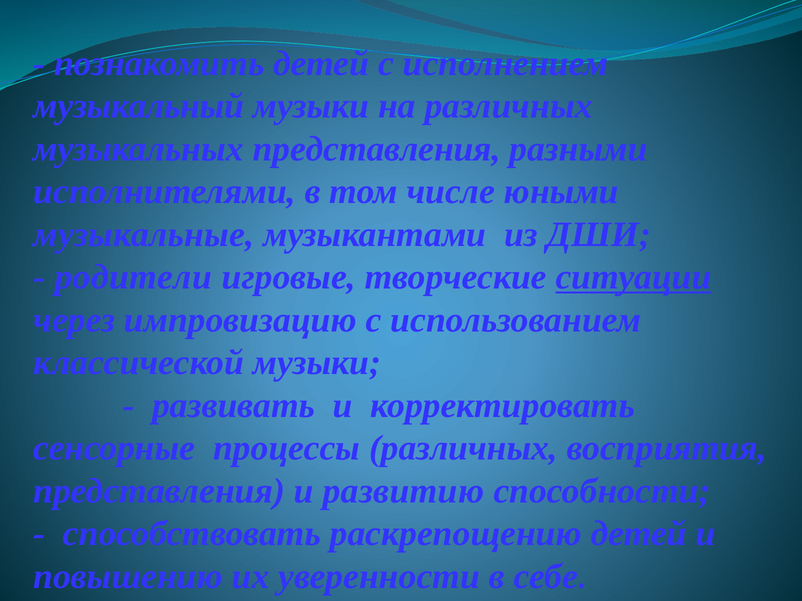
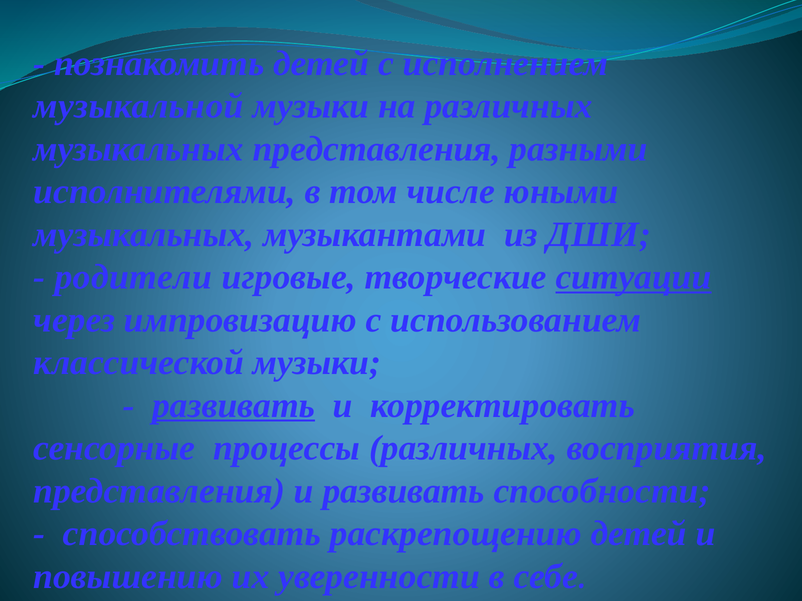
музыкальный: музыкальный -> музыкальной (138, 106)
музыкальные: музыкальные -> музыкальных (144, 234)
развивать underline: none -> present (234, 406)
и развитию: развитию -> развивать (404, 491)
